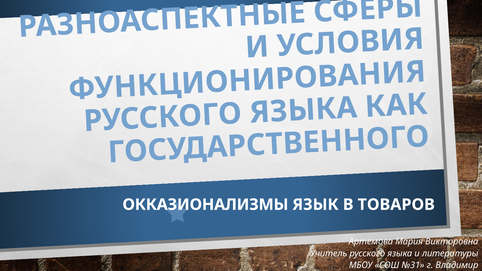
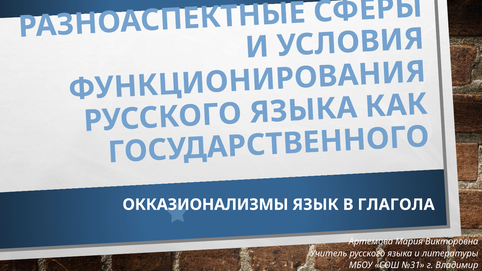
ТОВАРОВ: ТОВАРОВ -> ГЛАГОЛА (396, 205)
